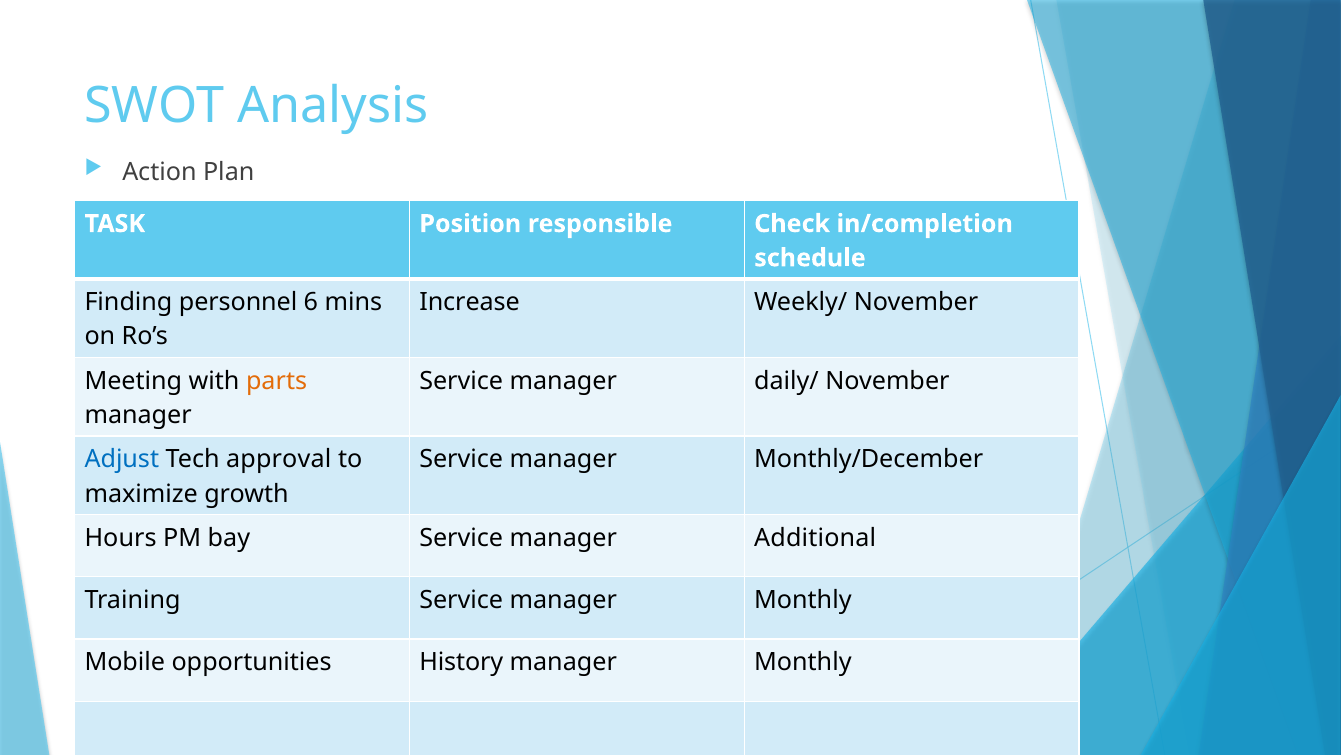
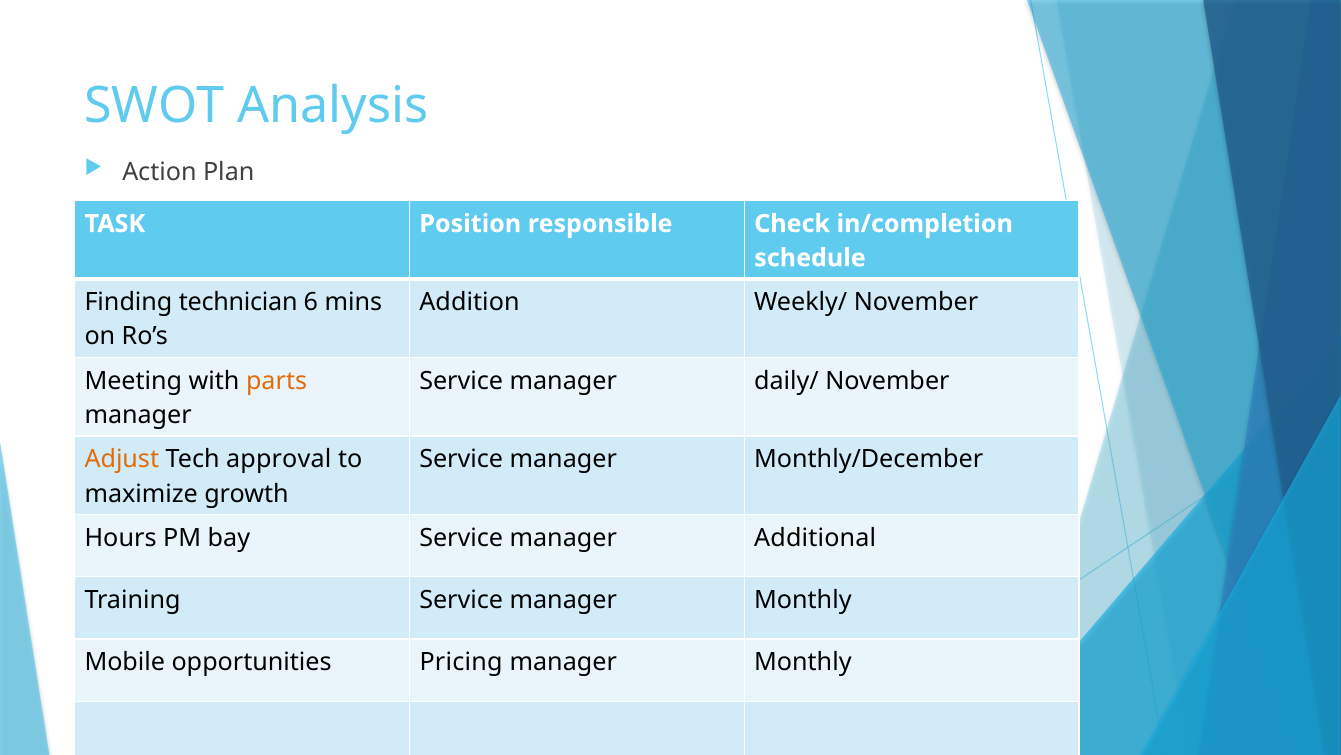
personnel: personnel -> technician (238, 302)
Increase: Increase -> Addition (469, 302)
Adjust colour: blue -> orange (122, 459)
History: History -> Pricing (461, 662)
